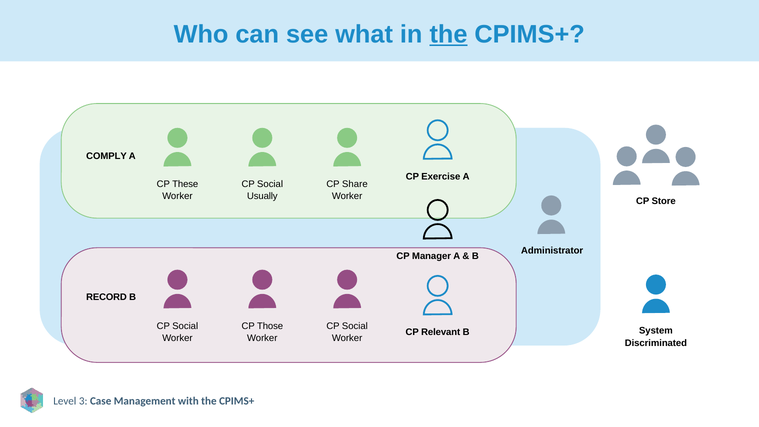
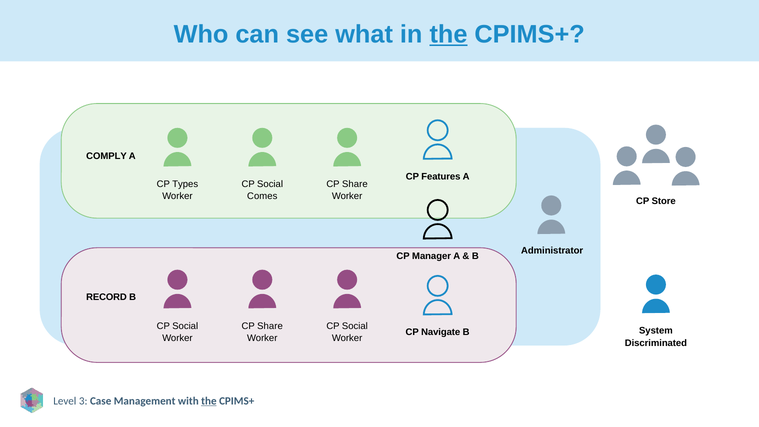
Exercise: Exercise -> Features (441, 177)
These: These -> Types (185, 184)
Usually: Usually -> Comes (262, 196)
Those: Those -> Share (270, 326)
Relevant: Relevant -> Navigate (441, 332)
the underline: none -> present (209, 401)
